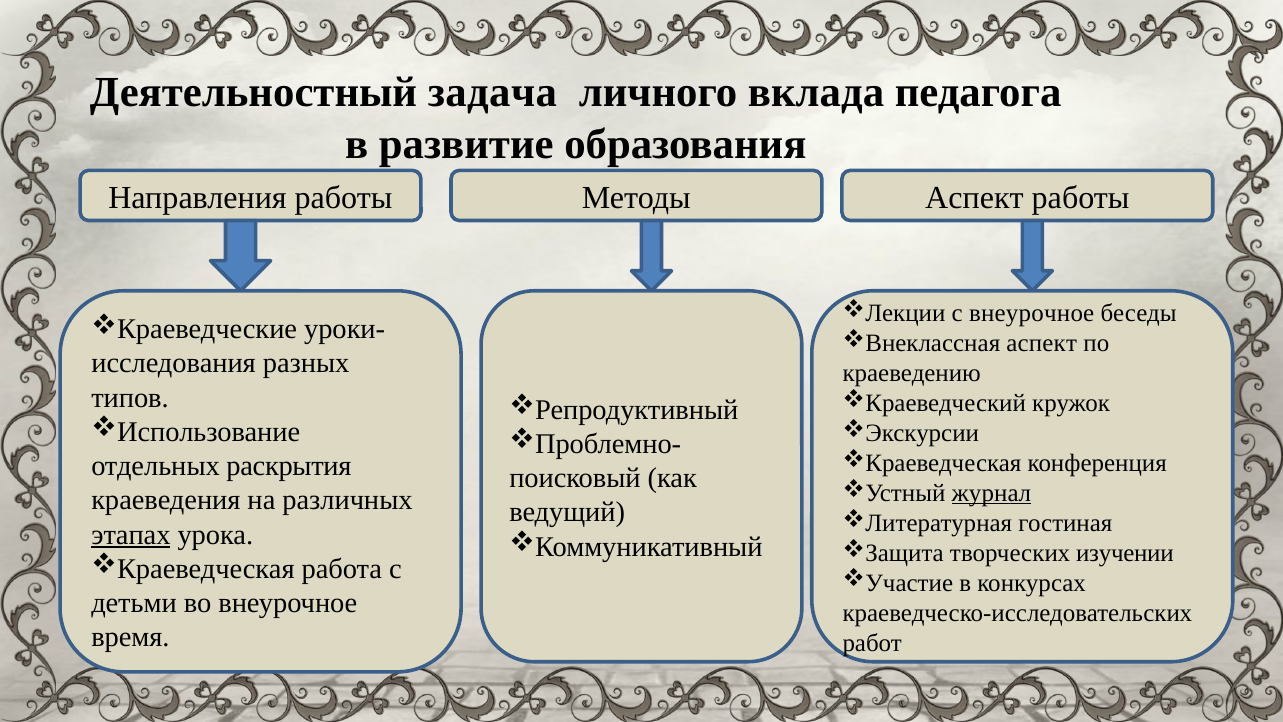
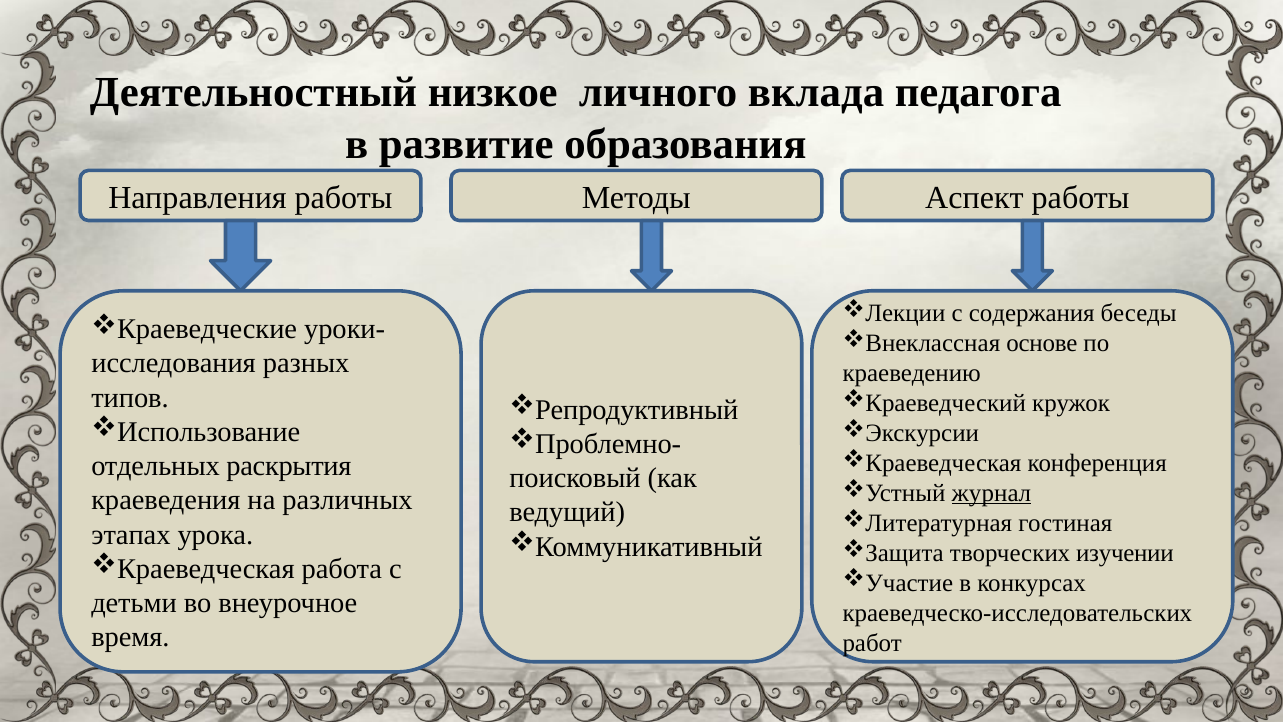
задача: задача -> низкое (493, 93)
с внеурочное: внеурочное -> содержания (1032, 313)
аспект: аспект -> основе (1042, 343)
этапах underline: present -> none (131, 534)
